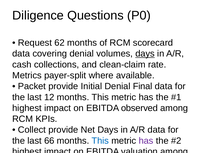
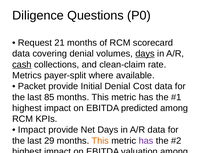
62: 62 -> 21 (60, 43)
cash underline: none -> present (22, 65)
Denial Final: Final -> Cost (143, 87)
12: 12 -> 85 (49, 98)
observed: observed -> predicted (139, 109)
Collect: Collect -> Impact (32, 130)
66: 66 -> 29 (49, 141)
This colour: blue -> orange (100, 141)
